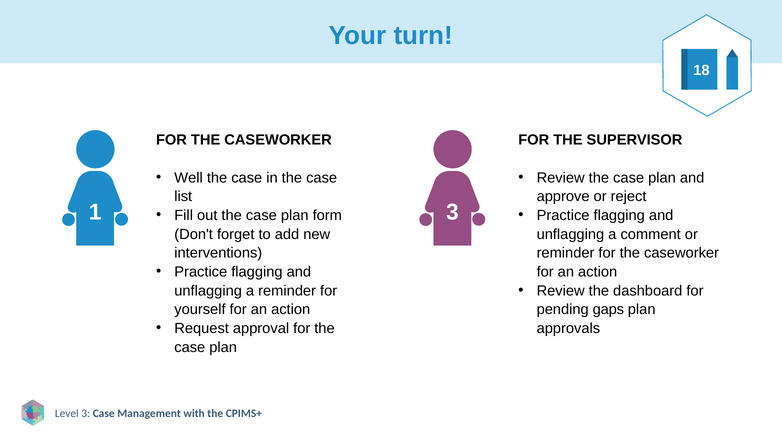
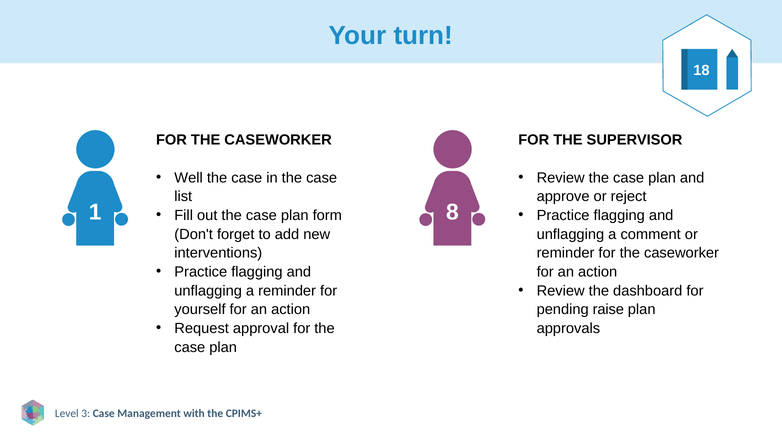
1 3: 3 -> 8 (452, 212)
gaps: gaps -> raise (608, 309)
